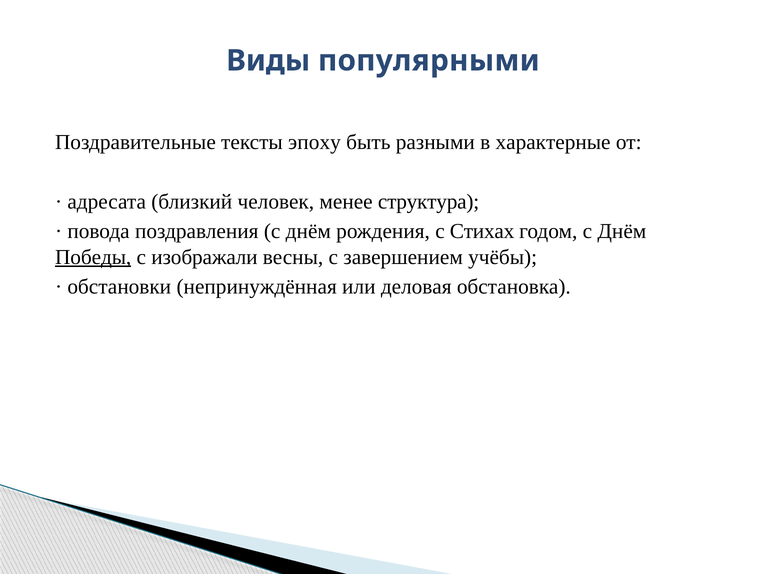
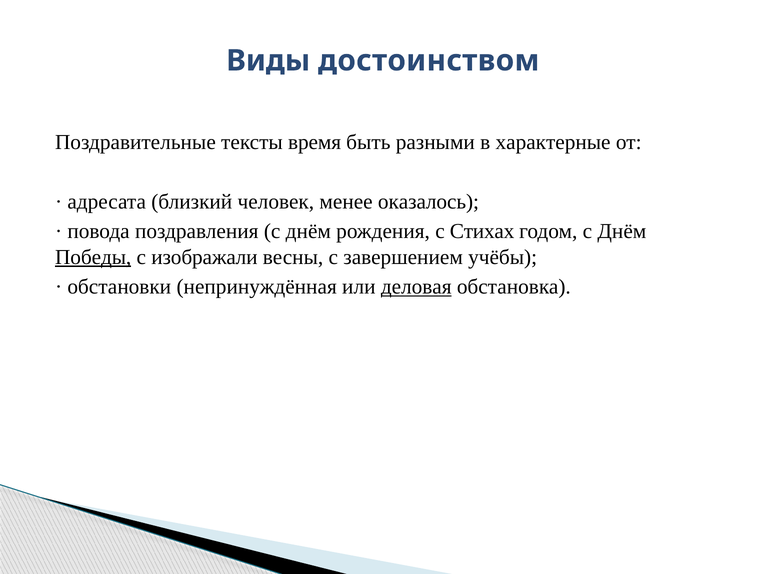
популярными: популярными -> достоинством (429, 61)
эпоху: эпоху -> время (315, 142)
структура: структура -> оказалось (428, 202)
деловая underline: none -> present (416, 287)
